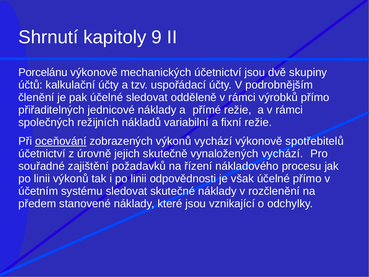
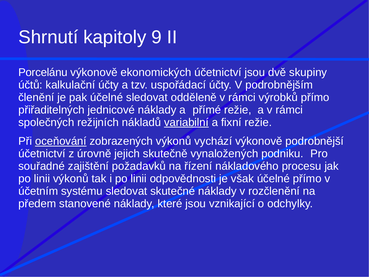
mechanických: mechanických -> ekonomických (156, 72)
variabilní underline: none -> present (186, 122)
spotřebitelů: spotřebitelů -> podrobnější (315, 141)
vynaložených vychází: vychází -> podniku (282, 154)
